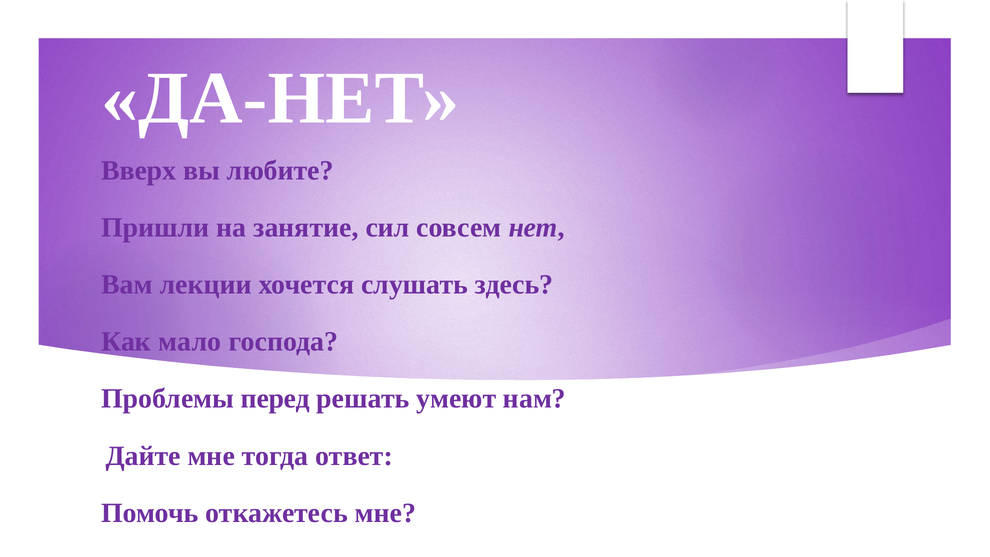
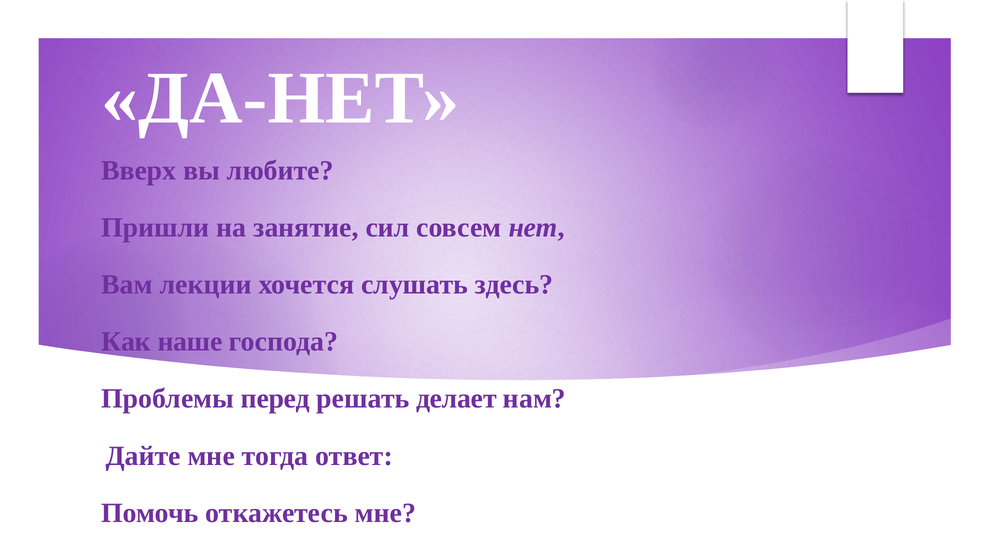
мало: мало -> наше (190, 342)
умеют: умеют -> делает (456, 399)
